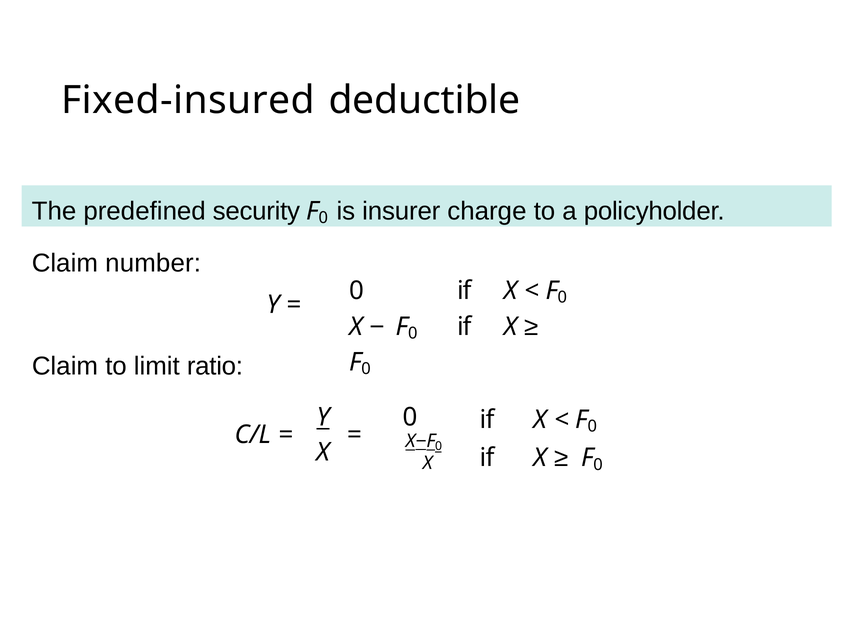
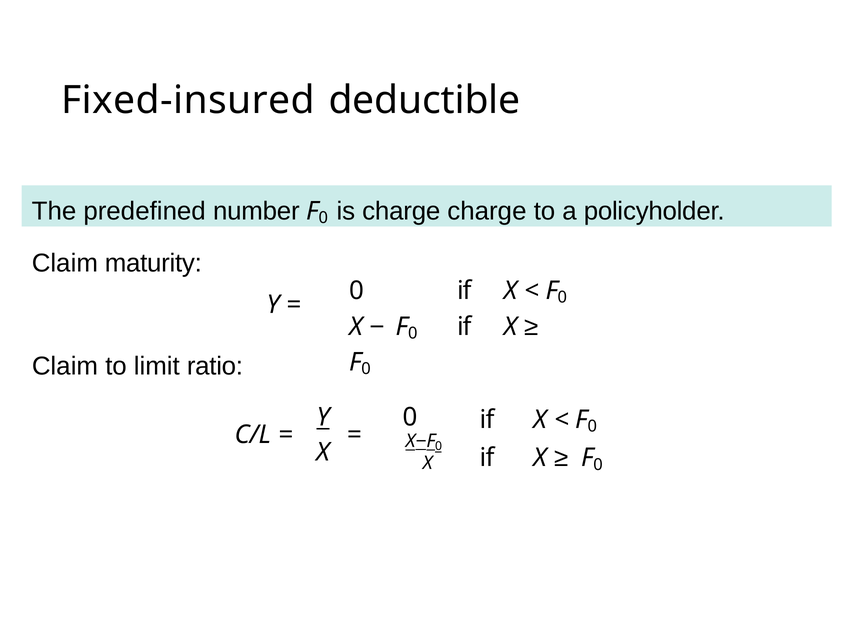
security: security -> number (256, 211)
is insurer: insurer -> charge (401, 211)
number: number -> maturity (153, 263)
